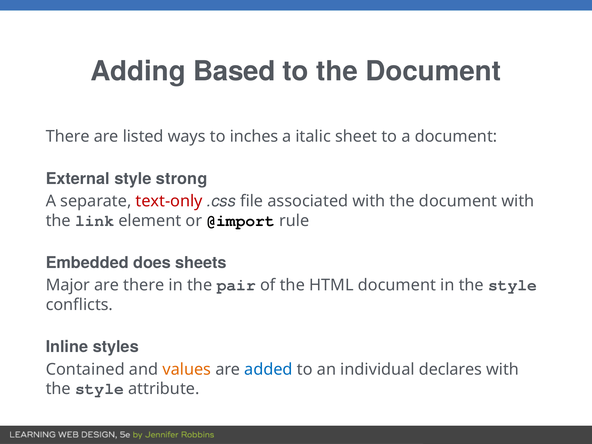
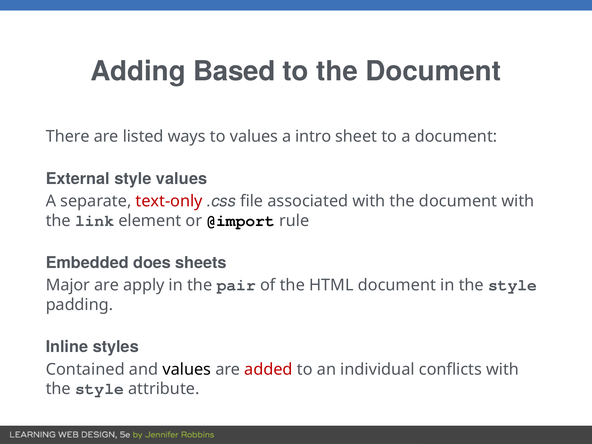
to inches: inches -> values (254, 137)
italic: italic -> intro (313, 137)
style strong: strong -> values (182, 179)
are there: there -> apply (144, 285)
conflicts: conflicts -> padding (79, 305)
values colour: orange -> black (187, 369)
added colour: blue -> red (269, 369)
declares: declares -> conflicts (450, 369)
